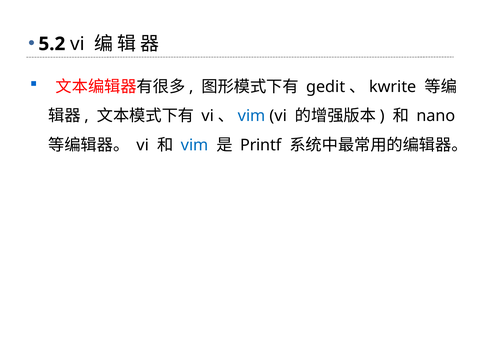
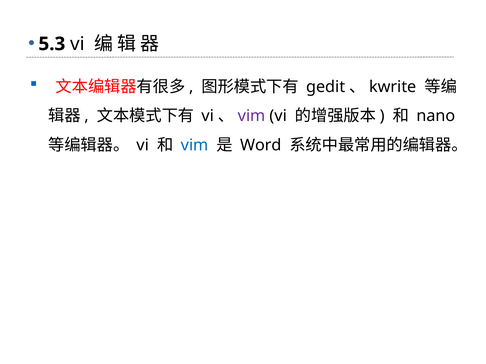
5.2: 5.2 -> 5.3 (52, 44)
vim colour: blue -> purple (252, 116)
Printf: Printf -> Word (261, 145)
